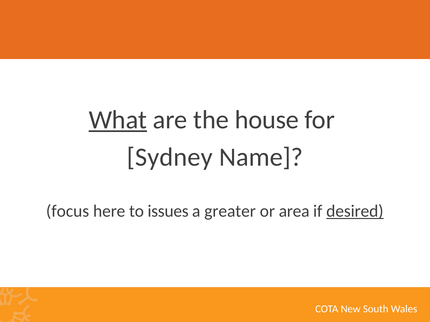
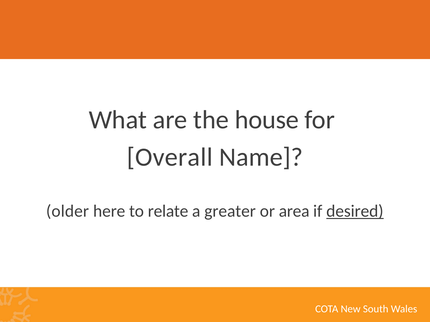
What underline: present -> none (118, 120)
Sydney: Sydney -> Overall (170, 157)
focus: focus -> older (68, 211)
issues: issues -> relate (168, 211)
